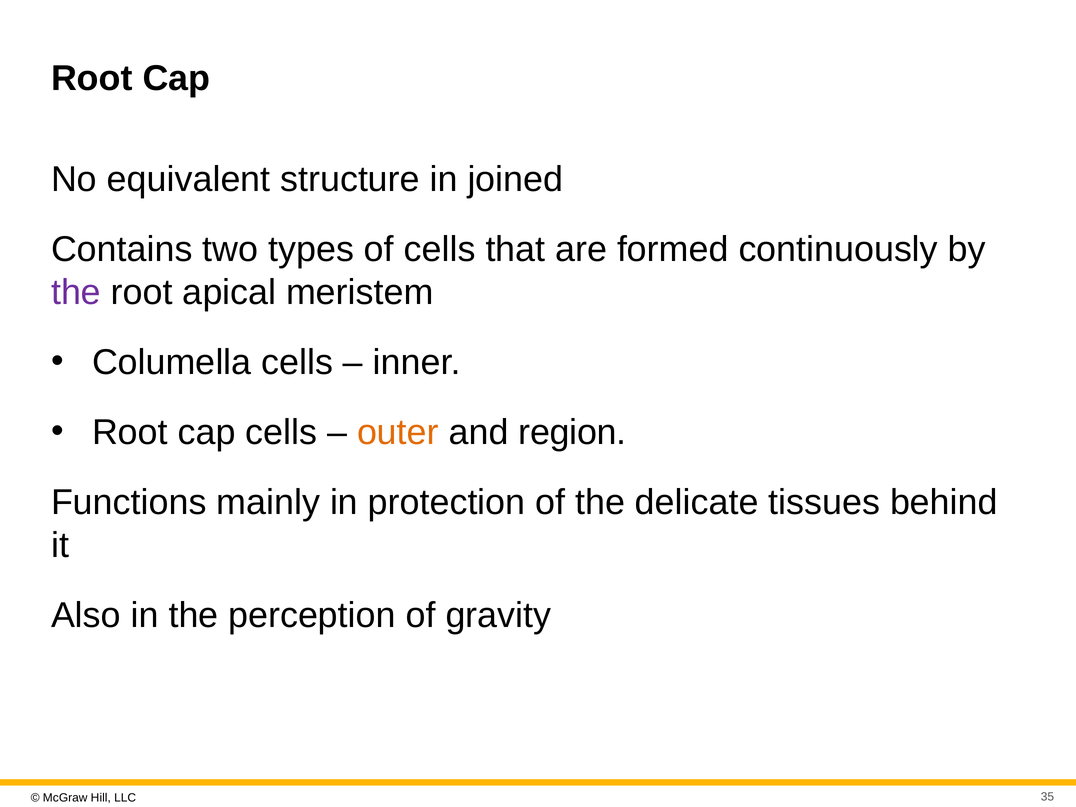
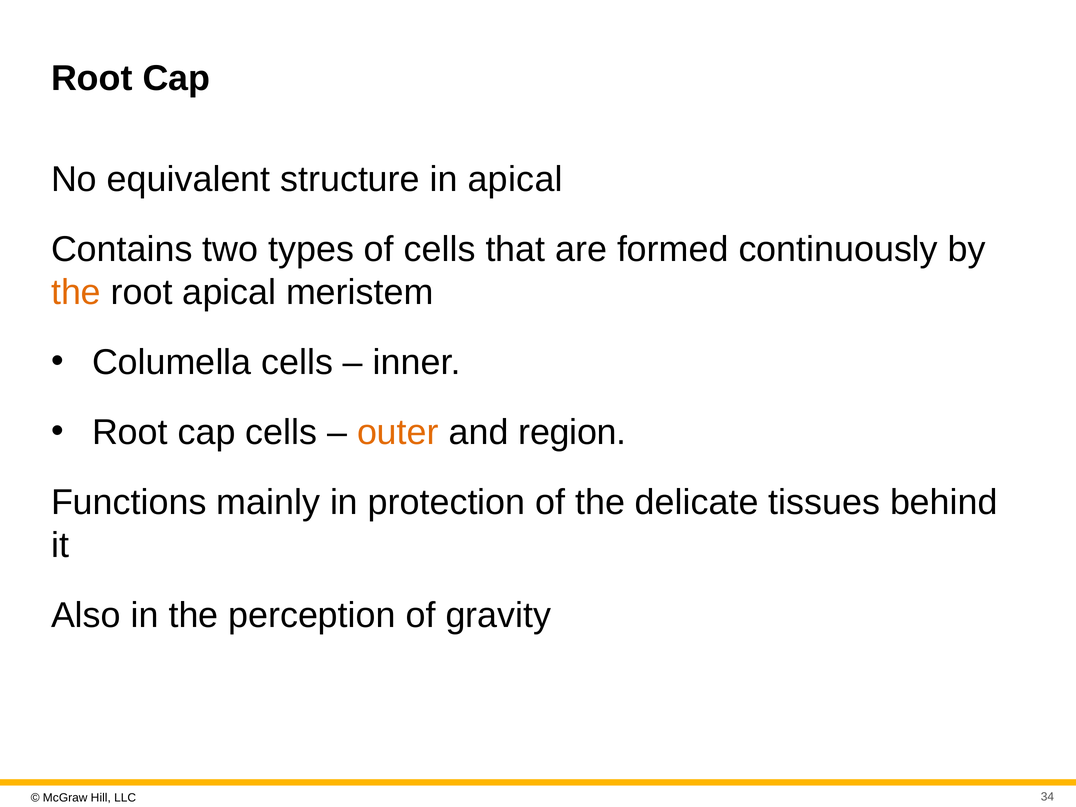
in joined: joined -> apical (515, 180)
the colour: purple -> orange (76, 293)
35: 35 -> 34 (1047, 797)
